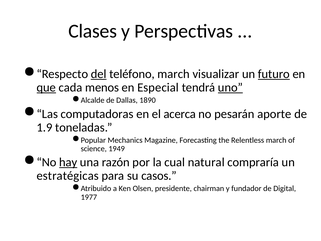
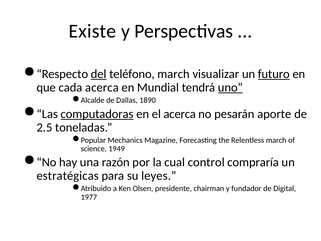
Clases: Clases -> Existe (92, 31)
que underline: present -> none (46, 88)
cada menos: menos -> acerca (102, 88)
Especial: Especial -> Mundial (158, 88)
computadoras underline: none -> present (97, 114)
1.9: 1.9 -> 2.5 (45, 127)
hay underline: present -> none (68, 162)
natural: natural -> control (206, 162)
casos: casos -> leyes (159, 176)
